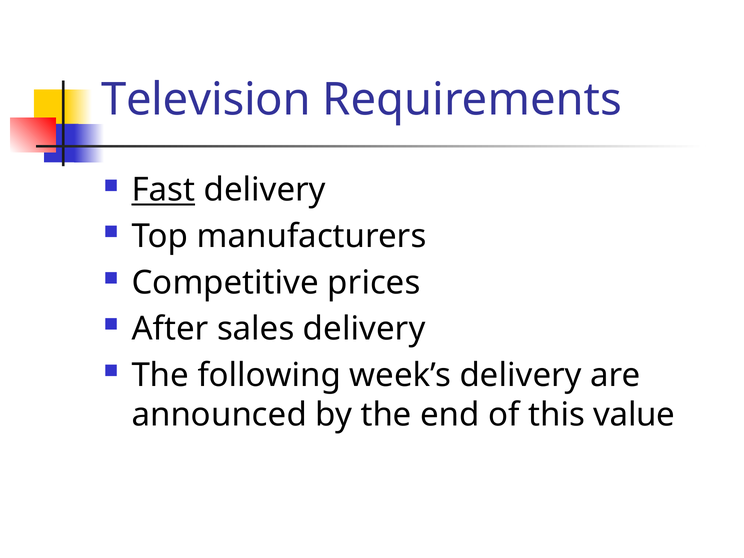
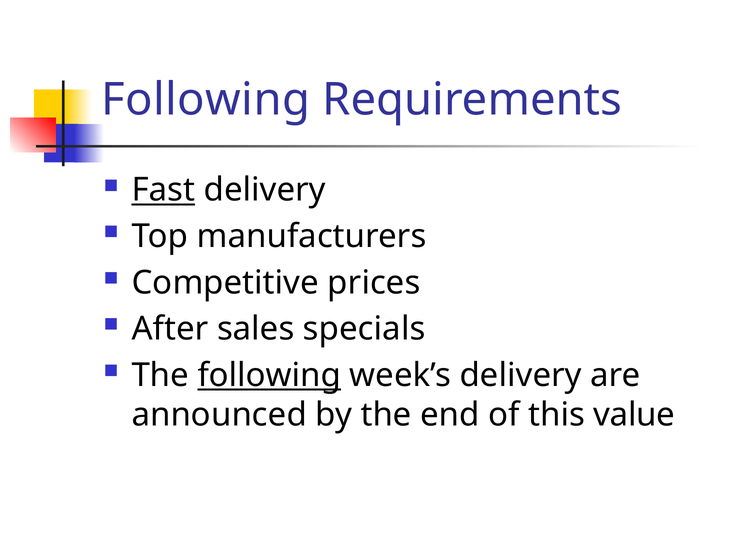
Television: Television -> Following (206, 100)
sales delivery: delivery -> specials (364, 329)
following underline: none -> present (269, 375)
